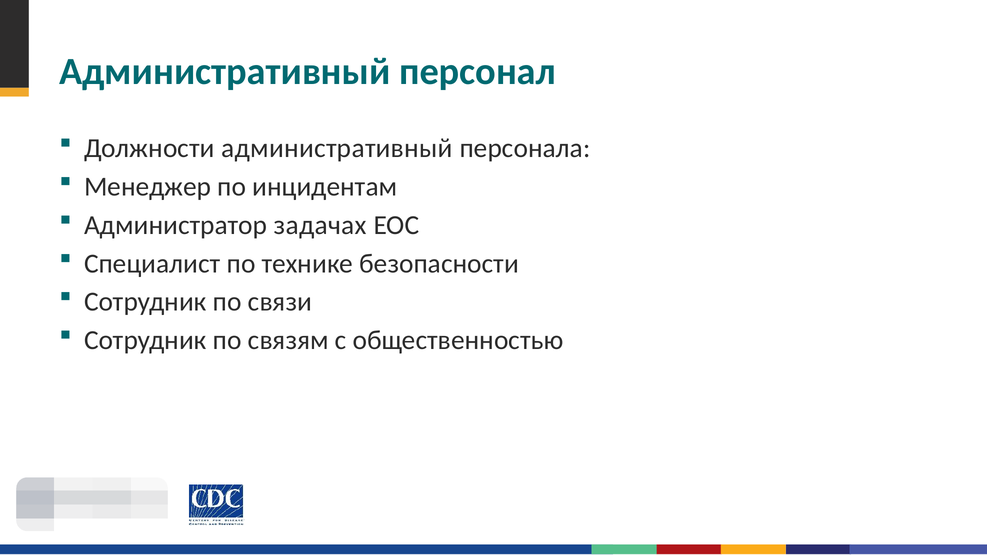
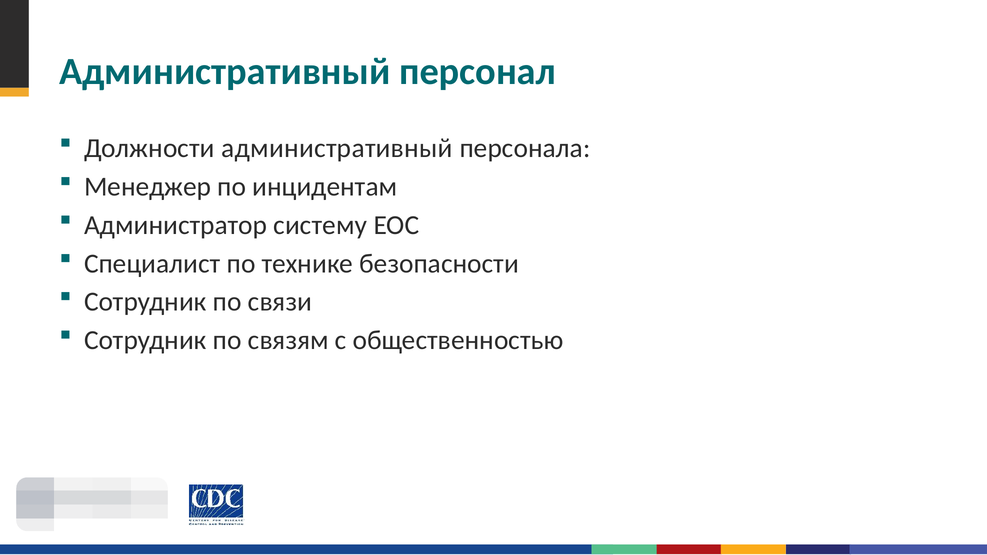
задачах: задачах -> систему (320, 225)
